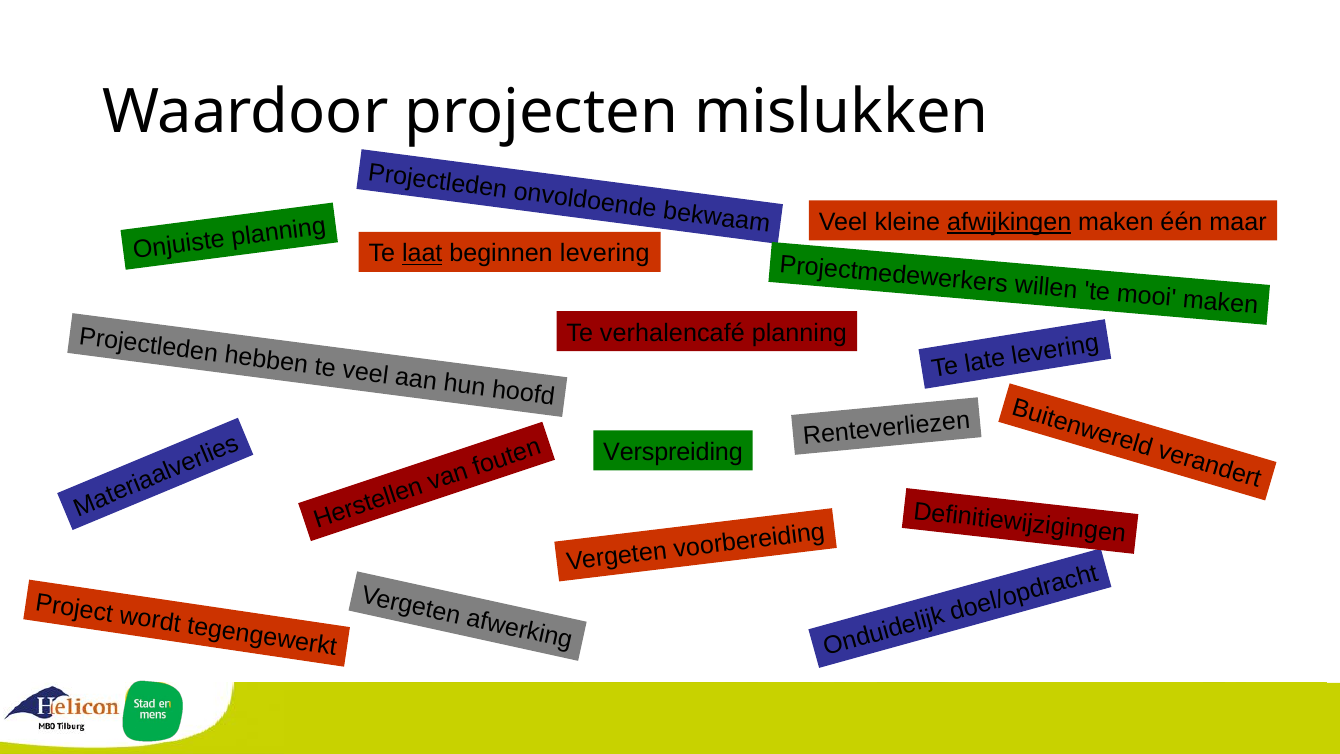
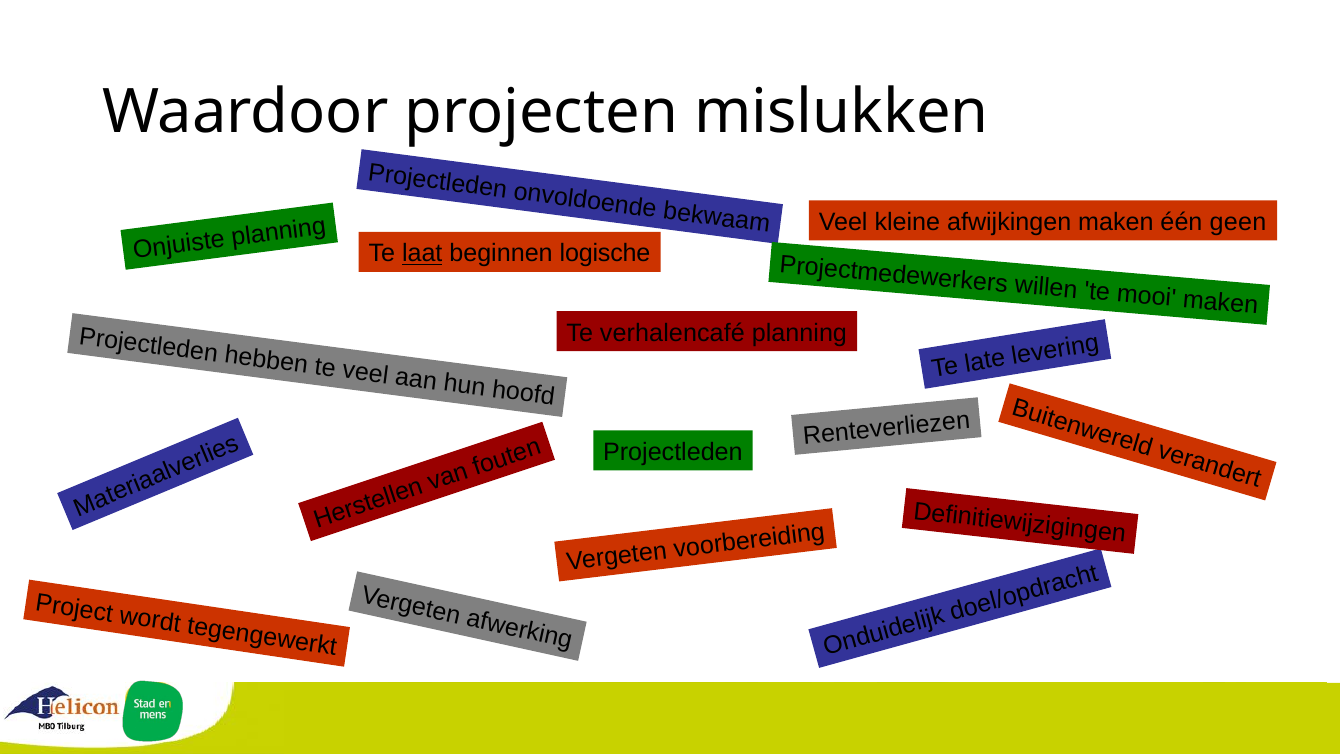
afwijkingen underline: present -> none (1009, 222)
maar: maar -> geen (1238, 222)
beginnen levering: levering -> logische (605, 254)
Verspreiding: Verspreiding -> Projectleden (673, 452)
